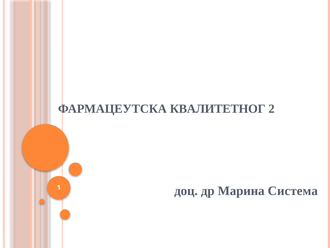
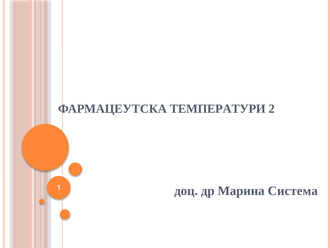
КВАЛИТЕТНОГ: КВАЛИТЕТНОГ -> ТЕМПЕРАТУРИ (218, 109)
